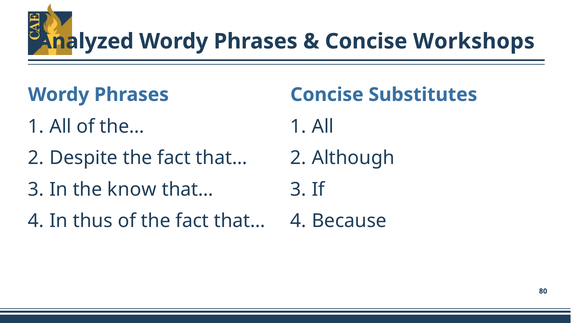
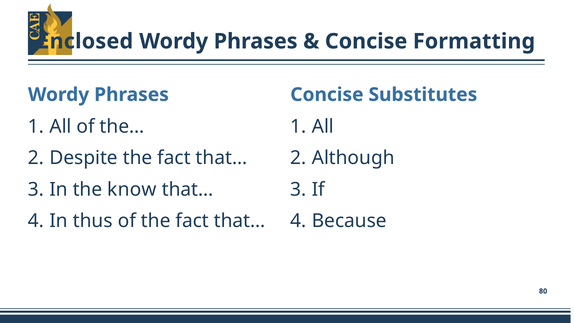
Analyzed: Analyzed -> Enclosed (85, 41)
Workshops: Workshops -> Formatting (474, 41)
